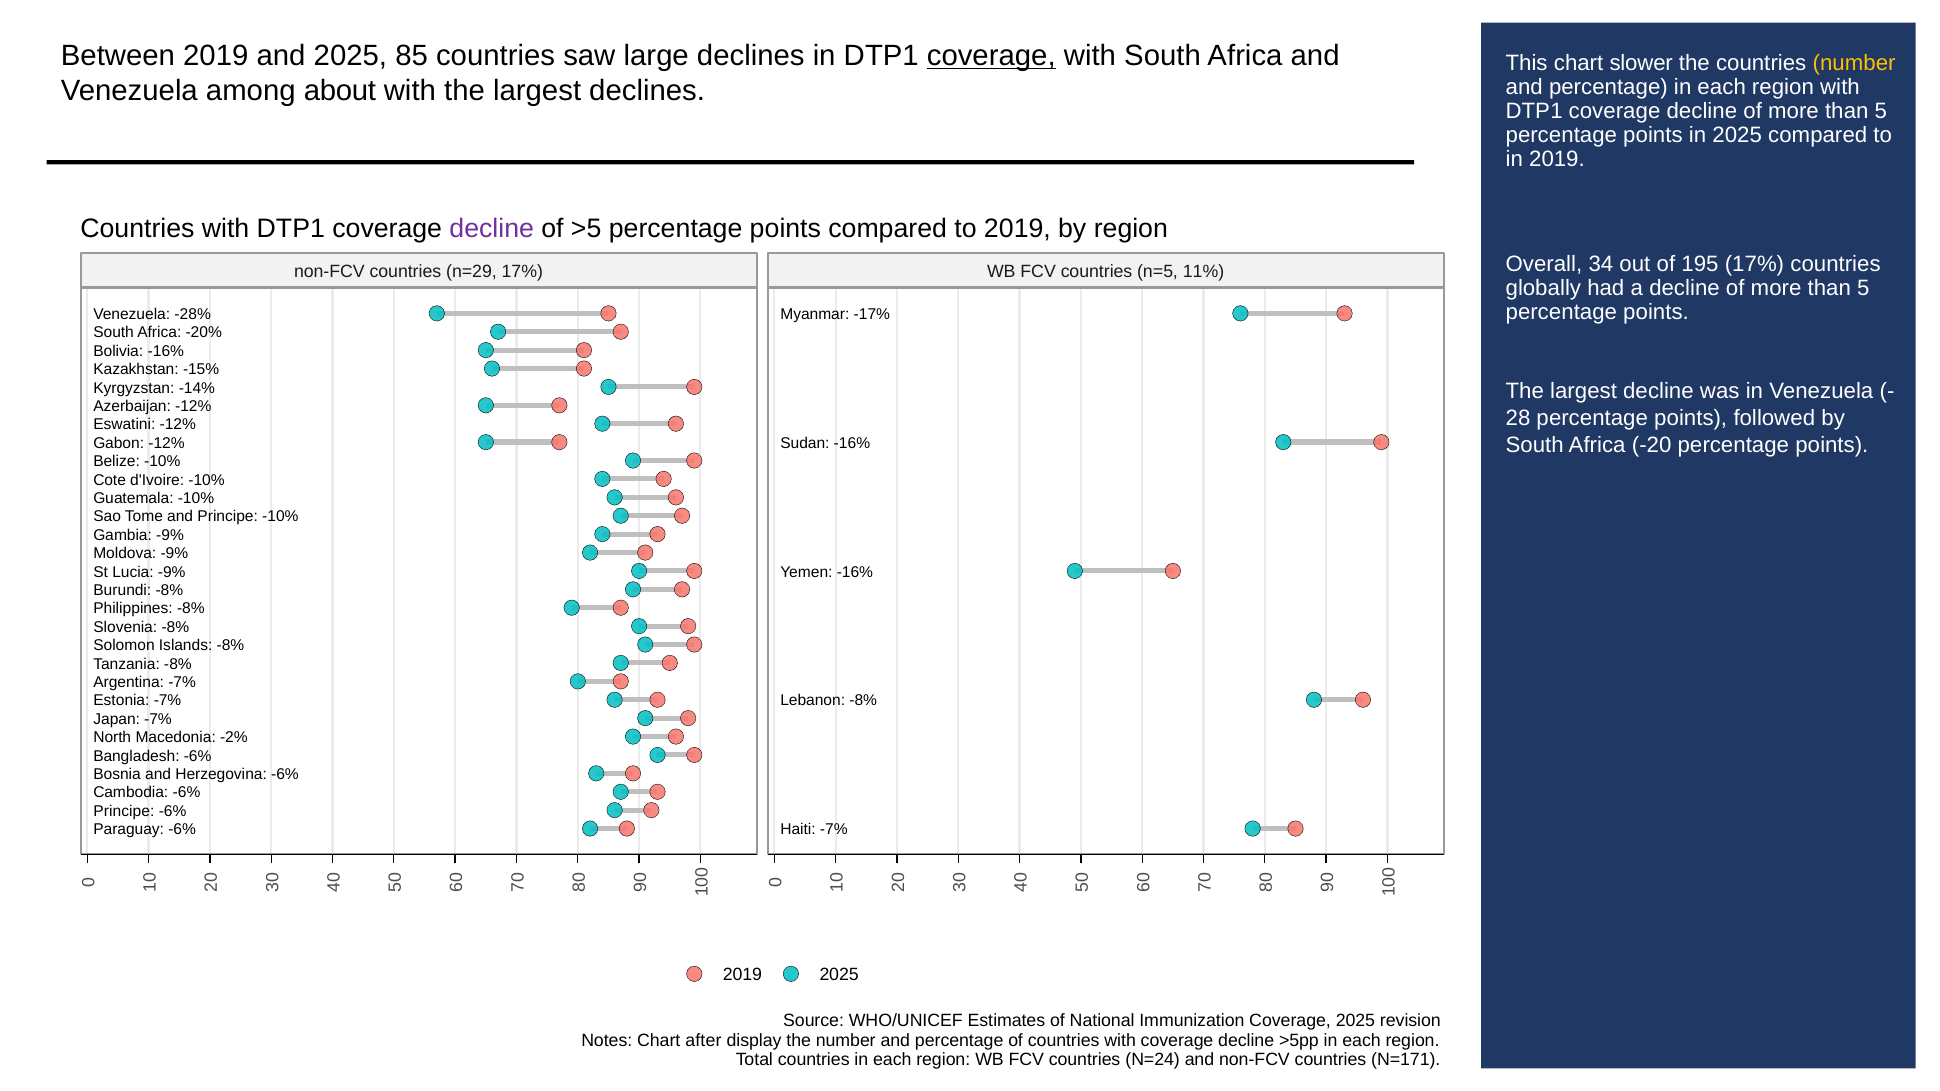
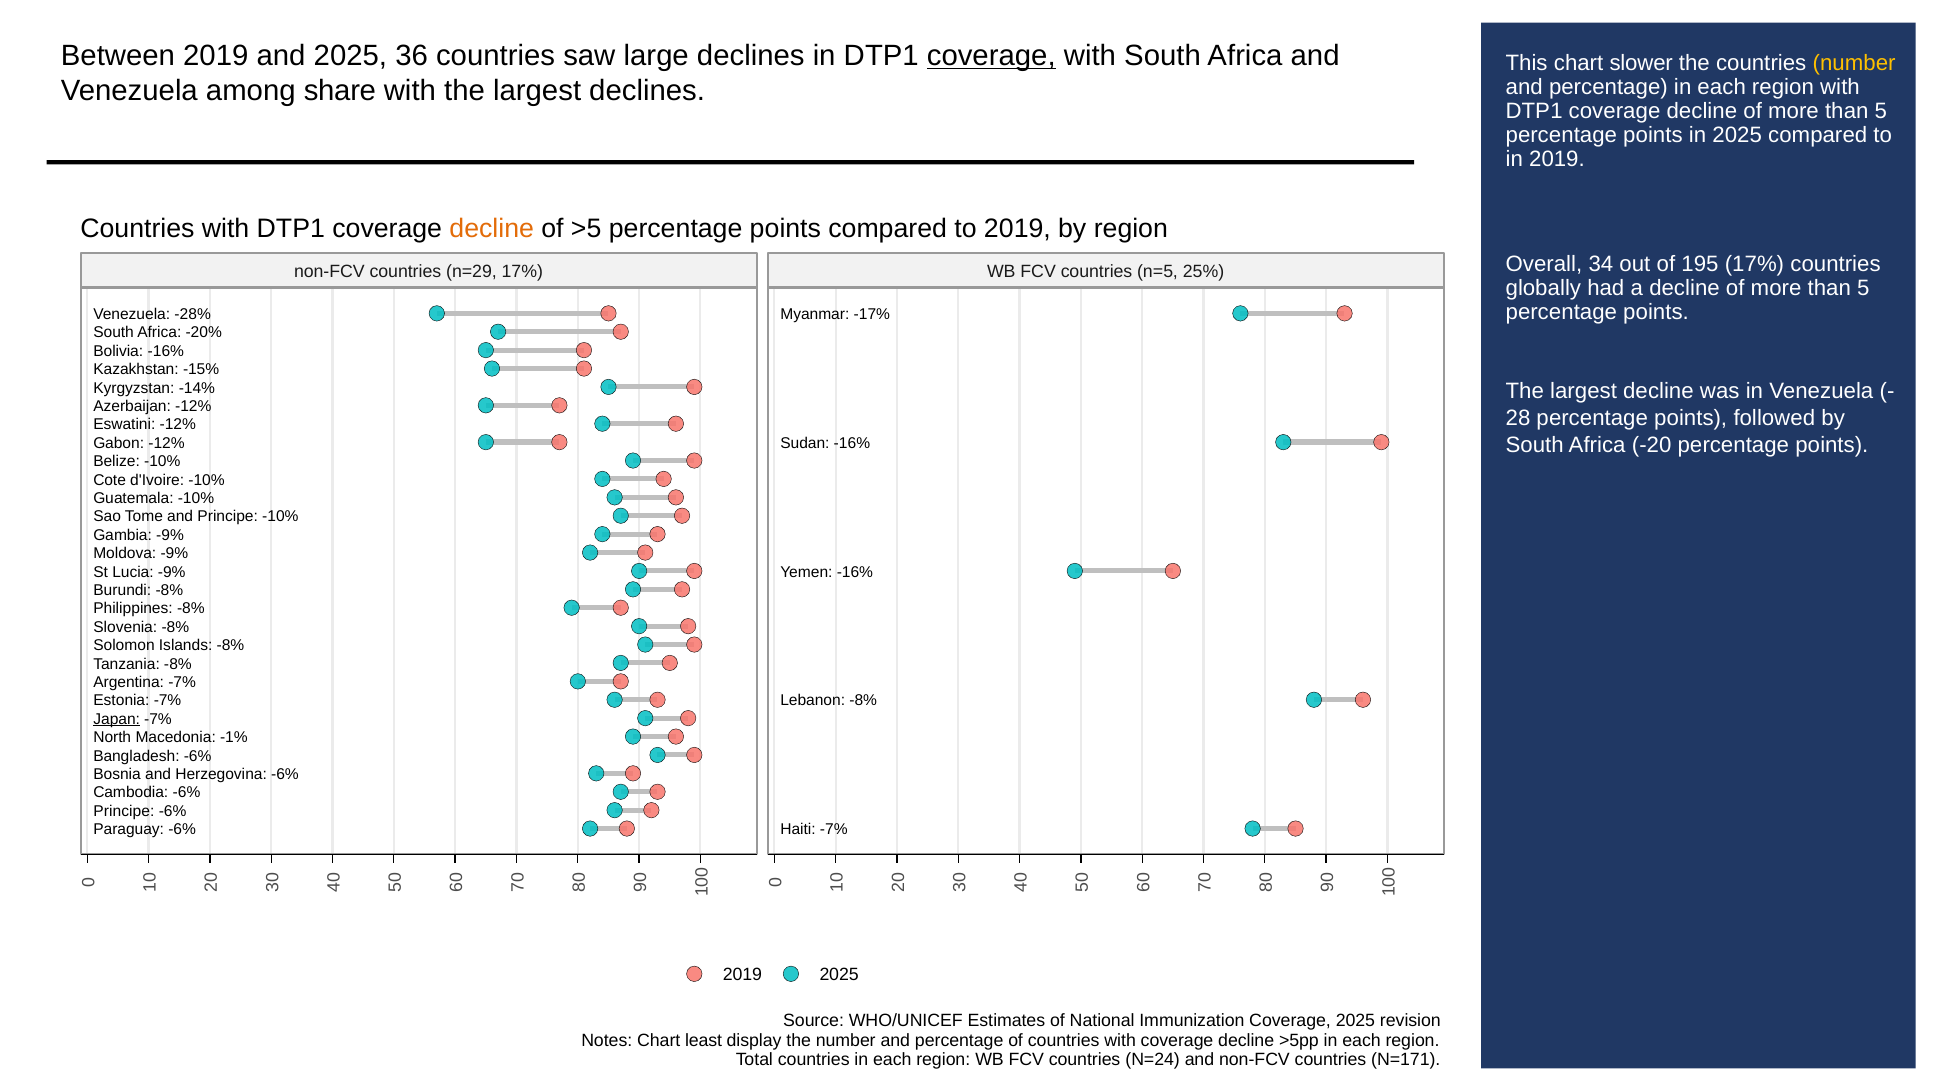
85: 85 -> 36 (412, 56)
about: about -> share (340, 91)
decline colour: purple -> orange (492, 229)
11%: 11% -> 25% (1204, 272)
Japan underline: none -> present (117, 719)
-2%: -2% -> -1% (234, 738)
after: after -> least (704, 1040)
